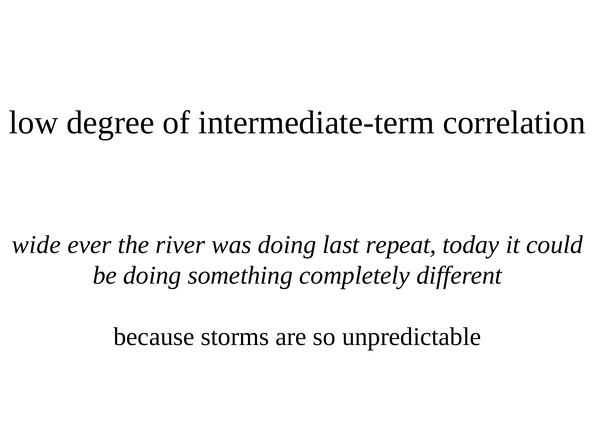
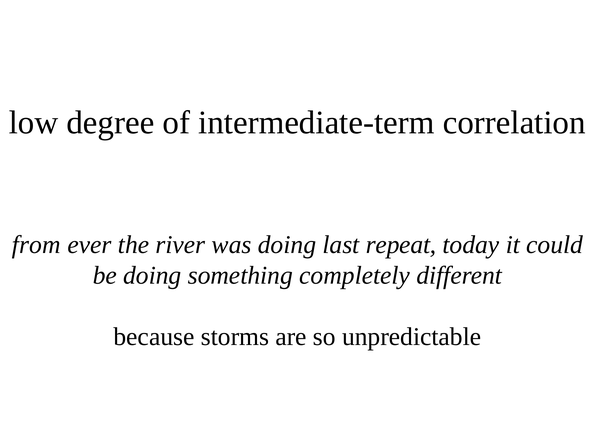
wide: wide -> from (36, 245)
